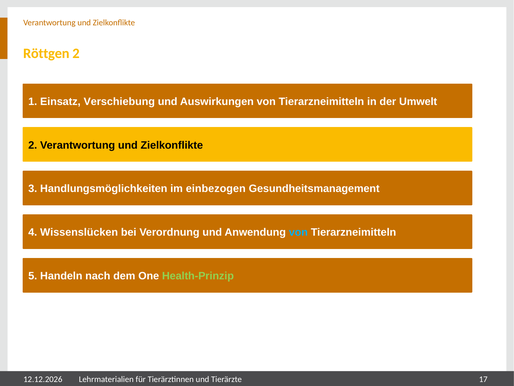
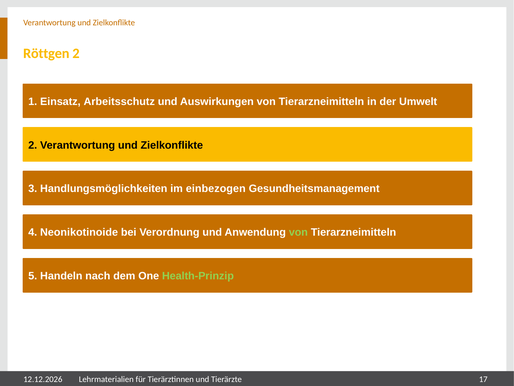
Verschiebung: Verschiebung -> Arbeitsschutz (119, 101)
Wissenslücken: Wissenslücken -> Neonikotinoide (79, 232)
von colour: light blue -> light green (298, 232)
